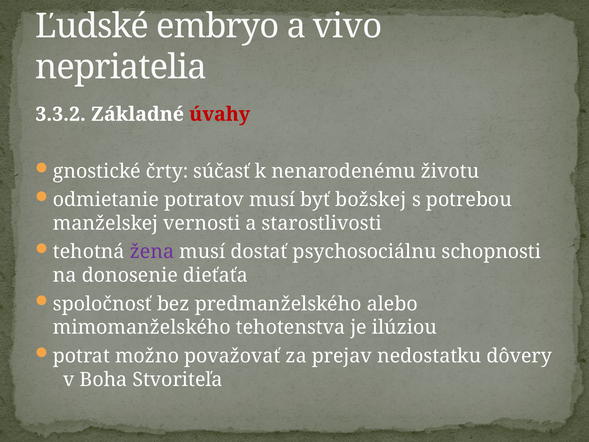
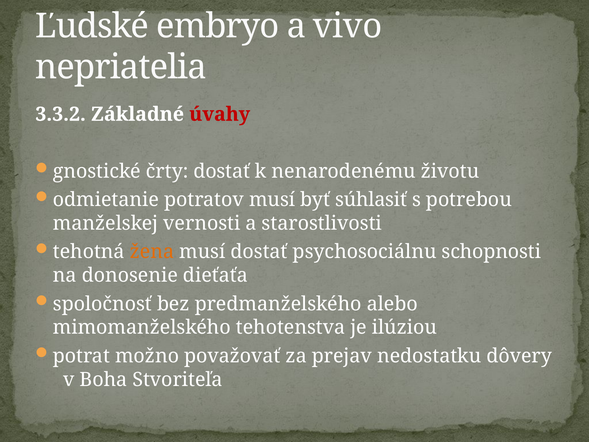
črty súčasť: súčasť -> dostať (222, 171)
božskej: božskej -> súhlasiť (371, 200)
žena colour: purple -> orange (152, 252)
